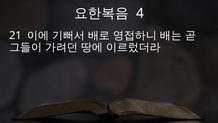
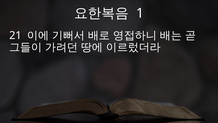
4: 4 -> 1 (140, 13)
